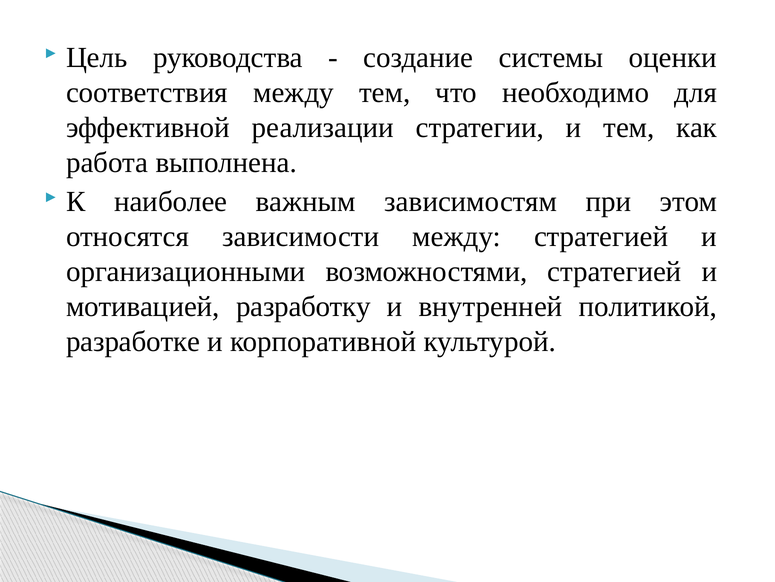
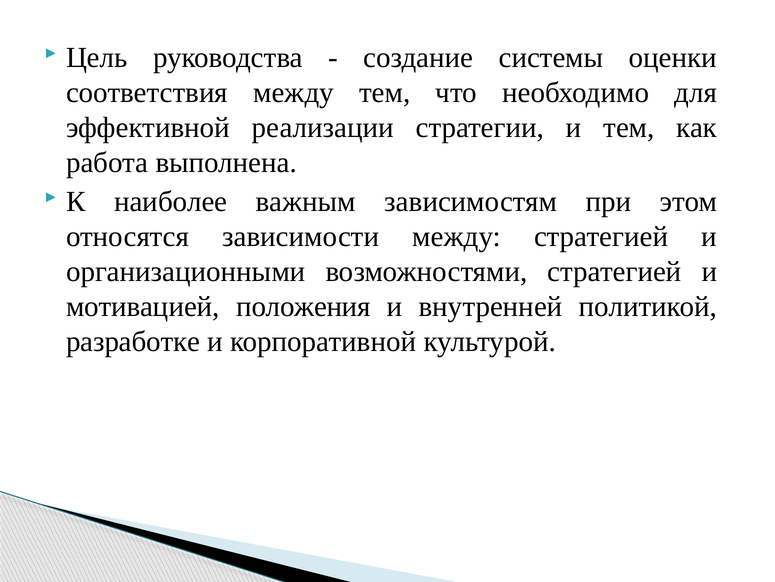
разработку: разработку -> положения (303, 306)
